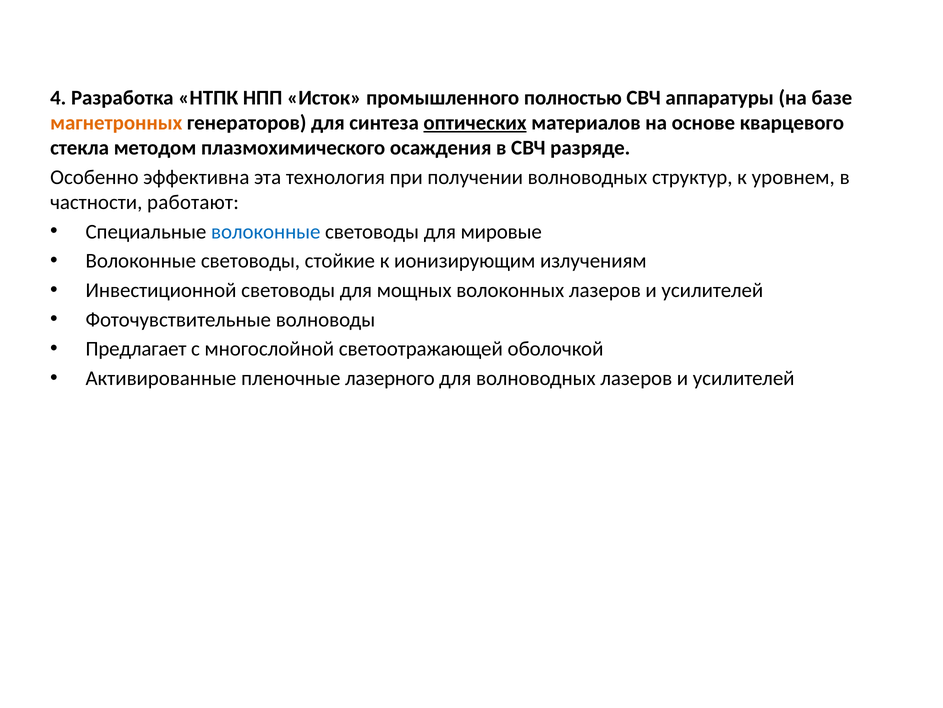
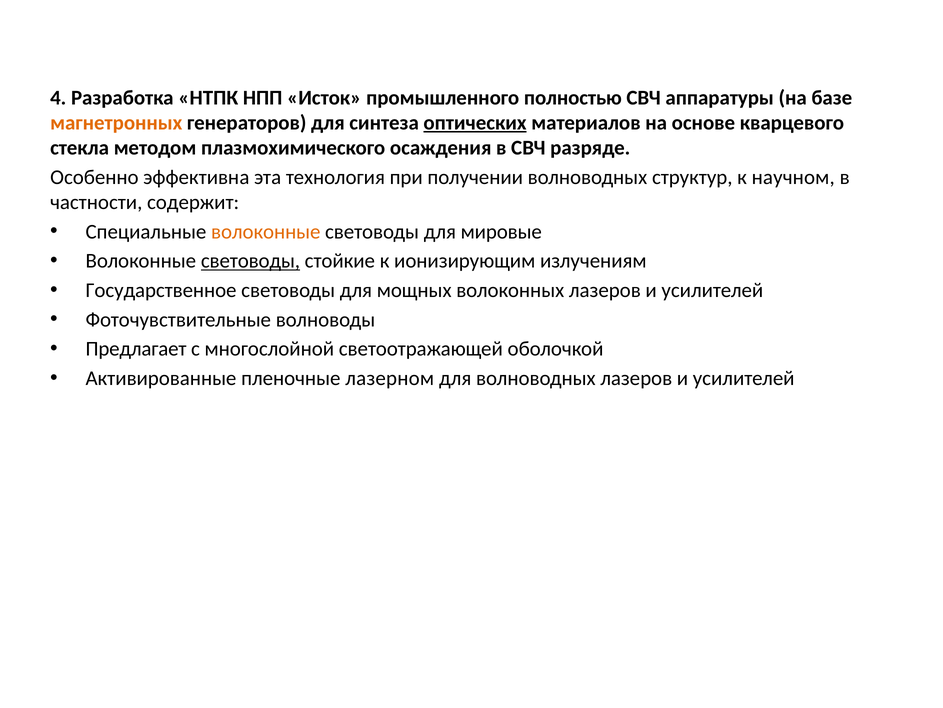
уровнем: уровнем -> научном (793, 177)
работают: работают -> содержит (193, 202)
волоконные colour: blue -> orange (266, 231)
световоды underline: none -> present (250, 261)
Инвестиционной: Инвестиционной -> Государственное (161, 290)
лазерного: лазерного -> лазерном (390, 378)
